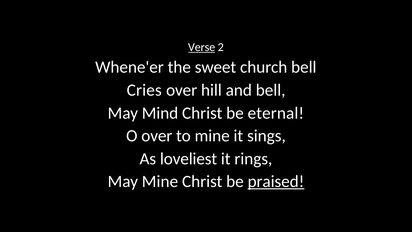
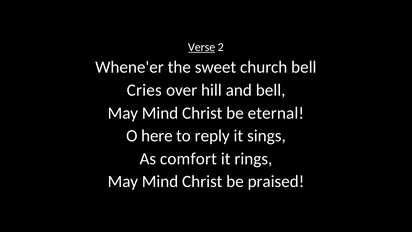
O over: over -> here (157, 136)
to mine: mine -> reply (212, 136)
loveliest: loveliest -> comfort (188, 159)
Mine: Mine -> Mind (160, 181)
praised underline: present -> none (276, 181)
